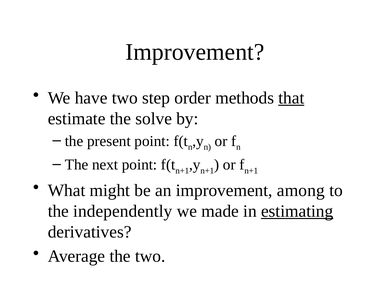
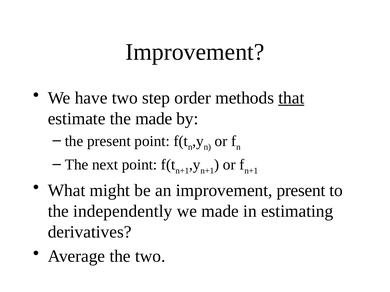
the solve: solve -> made (154, 119)
improvement among: among -> present (301, 191)
estimating underline: present -> none (297, 211)
